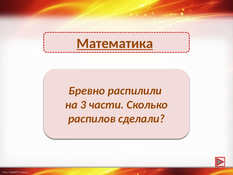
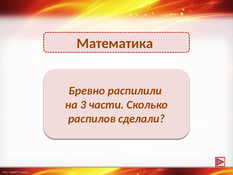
Математика underline: present -> none (115, 43)
